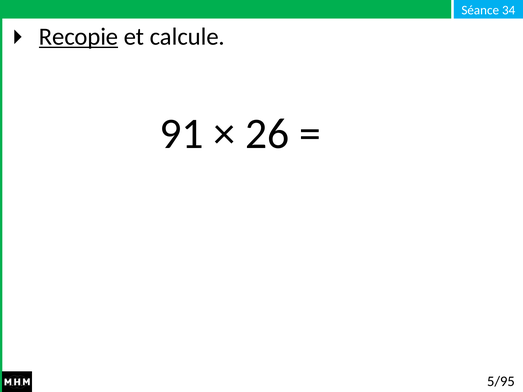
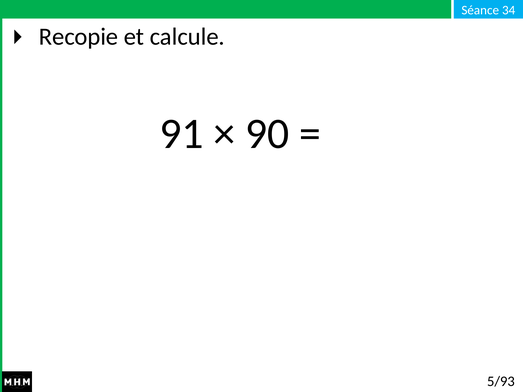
Recopie underline: present -> none (79, 37)
26: 26 -> 90 (267, 134)
5/95: 5/95 -> 5/93 (501, 382)
